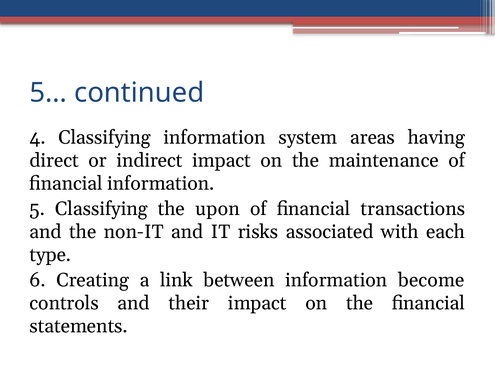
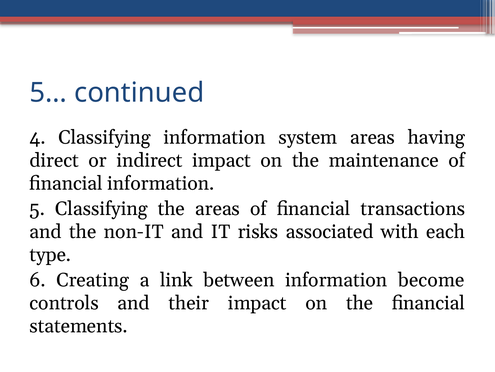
the upon: upon -> areas (218, 208)
